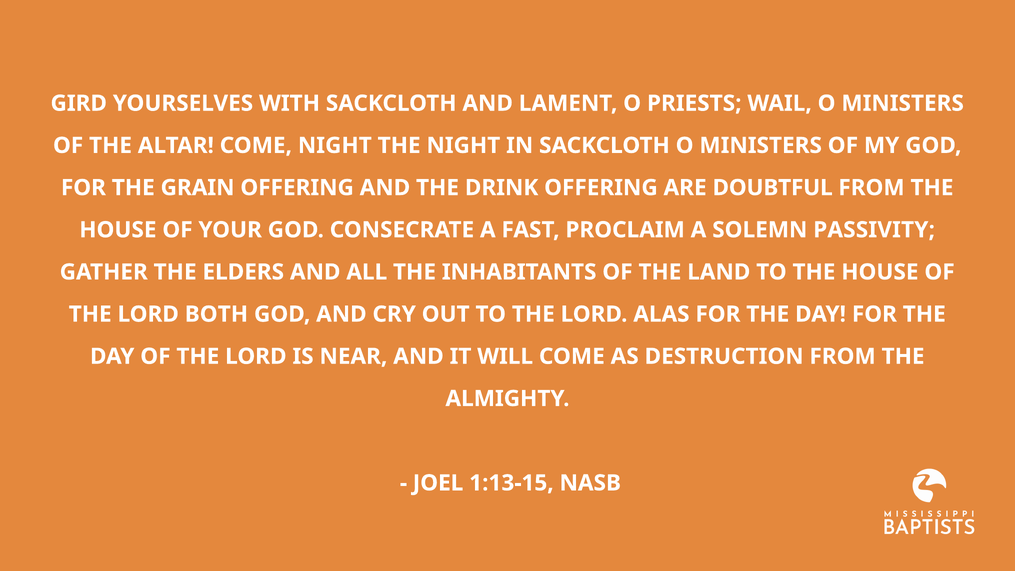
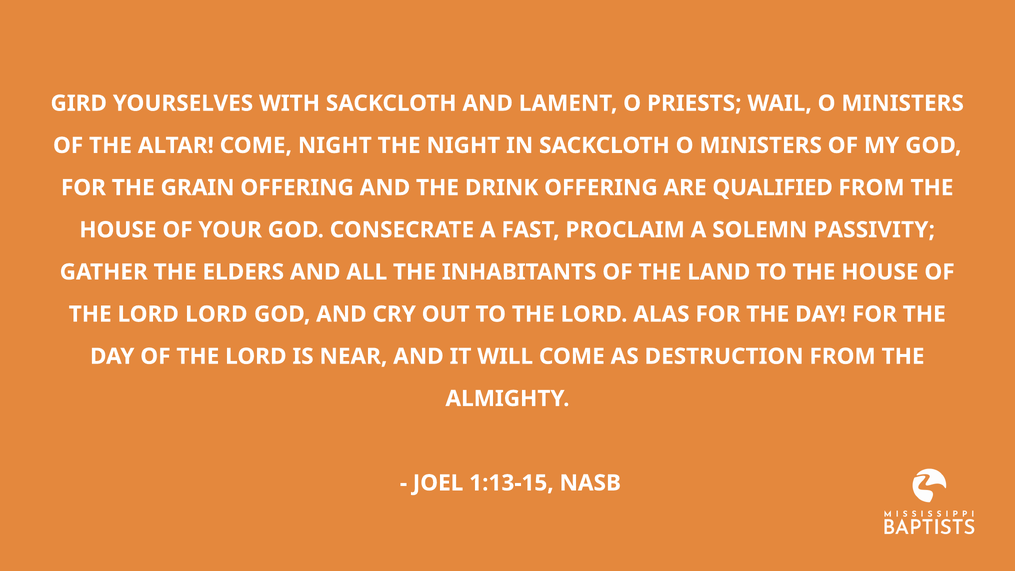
DOUBTFUL: DOUBTFUL -> QUALIFIED (773, 188)
LORD BOTH: BOTH -> LORD (216, 314)
